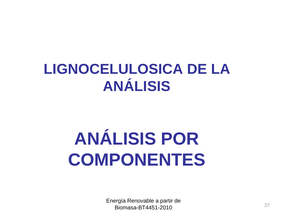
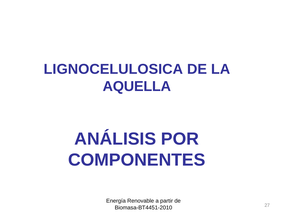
ANÁLISIS: ANÁLISIS -> AQUELLA (137, 87)
